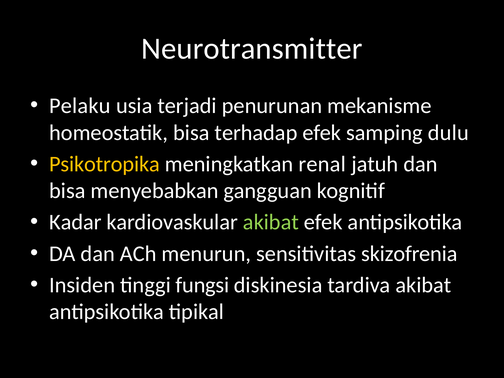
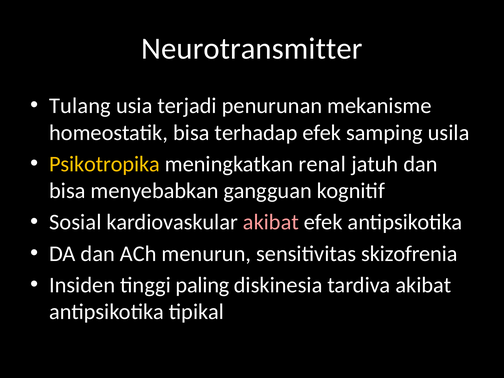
Pelaku: Pelaku -> Tulang (80, 106)
dulu: dulu -> usila (449, 133)
Kadar: Kadar -> Sosial (75, 222)
akibat colour: light green -> pink (271, 222)
fungsi: fungsi -> paling (202, 285)
